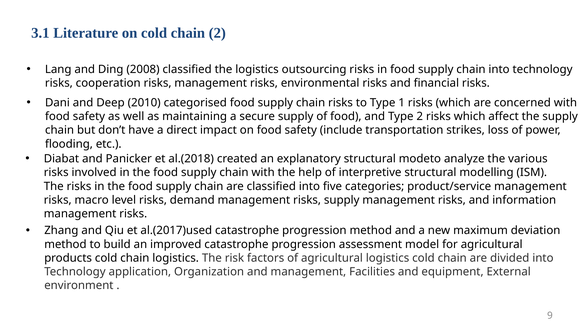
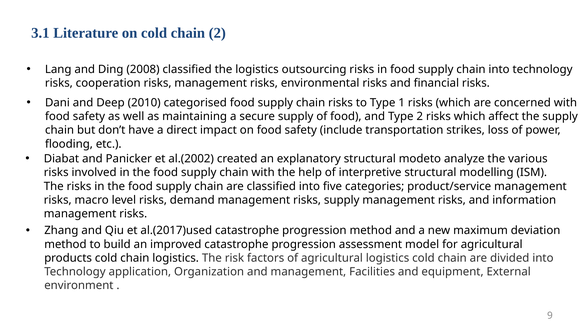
al.(2018: al.(2018 -> al.(2002 (191, 159)
